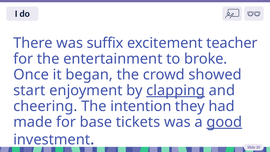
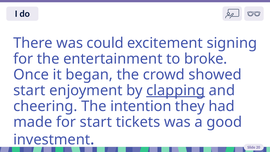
suffix: suffix -> could (105, 43)
teacher: teacher -> signing (232, 43)
for base: base -> start (96, 122)
good underline: present -> none (224, 122)
